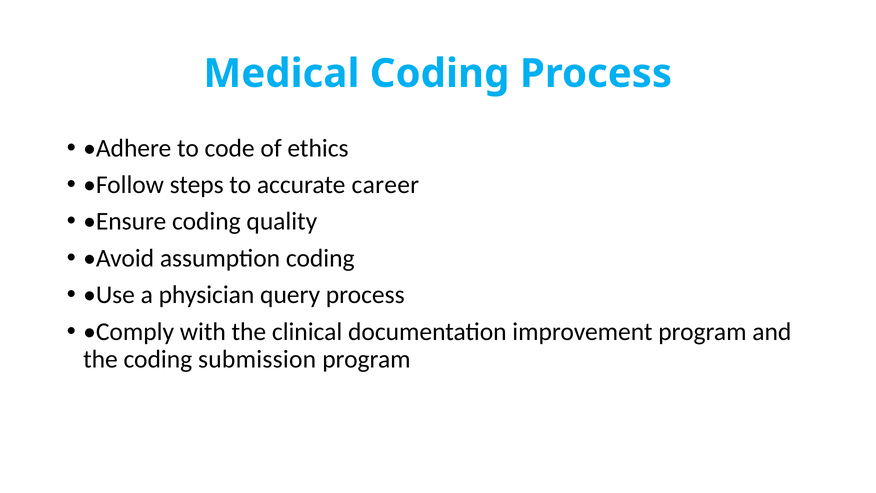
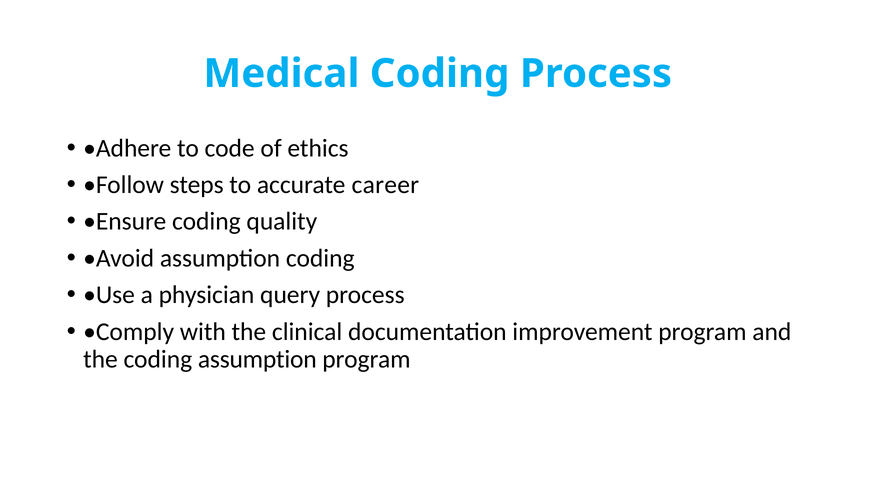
coding submission: submission -> assumption (257, 359)
